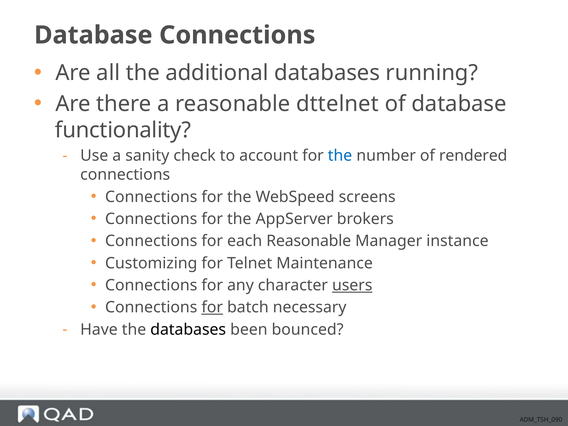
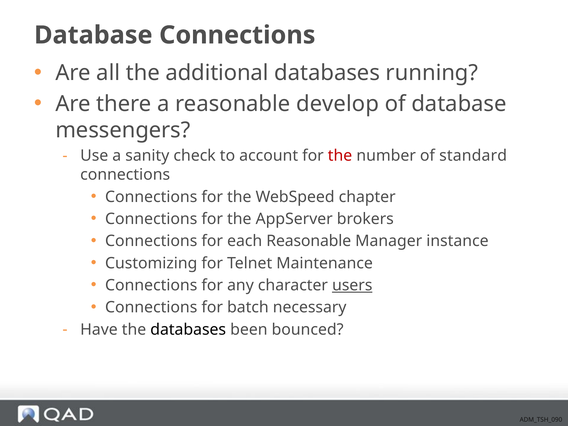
dttelnet: dttelnet -> develop (338, 104)
functionality: functionality -> messengers (123, 130)
the colour: blue -> red (340, 156)
rendered: rendered -> standard (473, 156)
screens: screens -> chapter (367, 197)
for underline: present -> none (212, 307)
